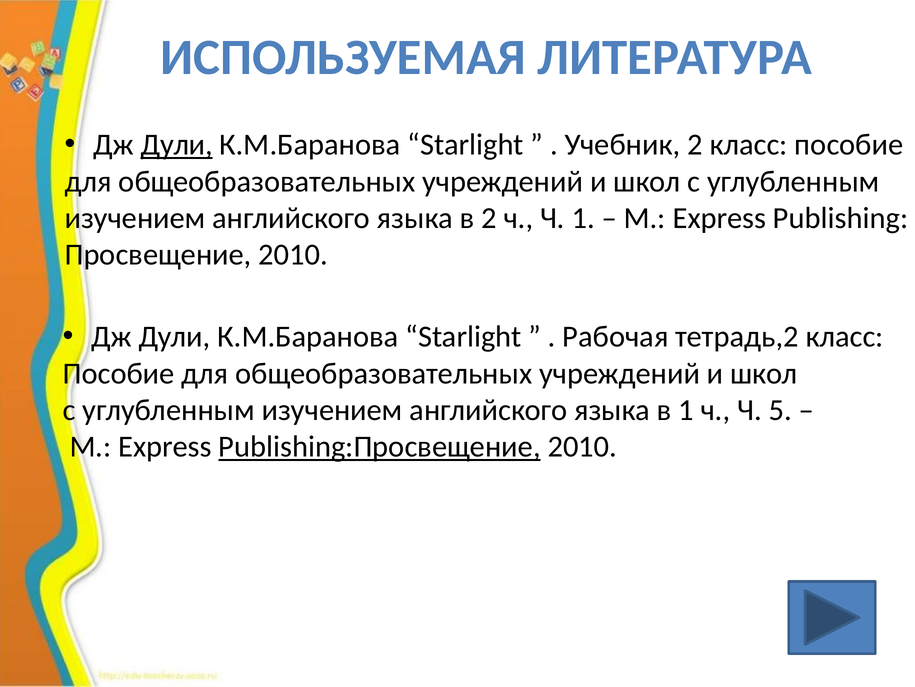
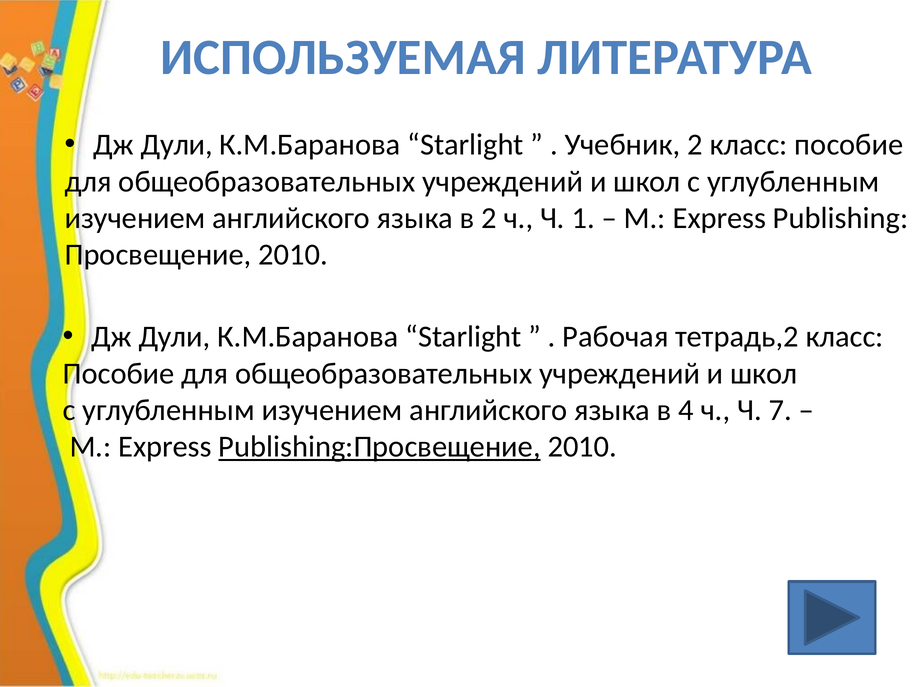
Дули underline: present -> none (177, 145)
в 1: 1 -> 4 (686, 410)
5: 5 -> 7 (780, 410)
